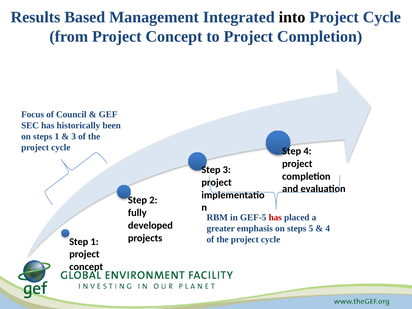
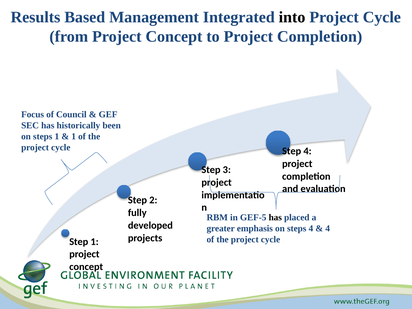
3: 3 -> 1 (74, 137)
has colour: red -> black (275, 218)
steps 5: 5 -> 4 (311, 229)
